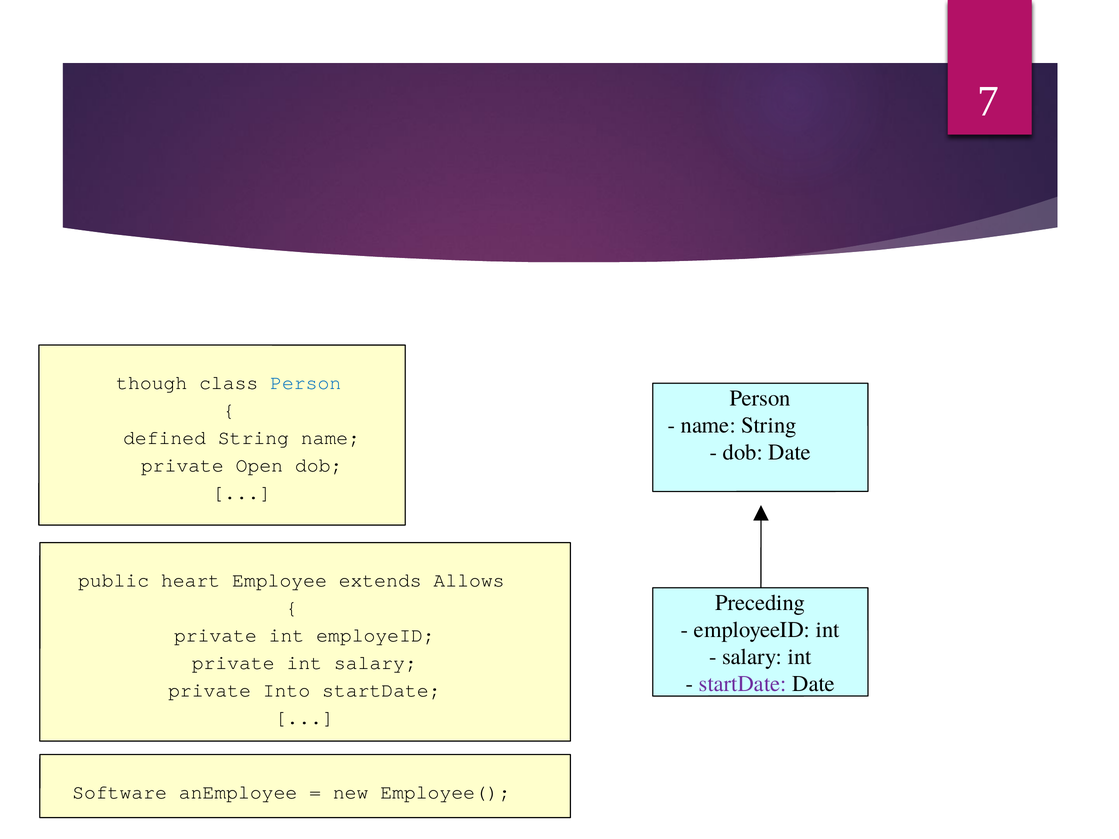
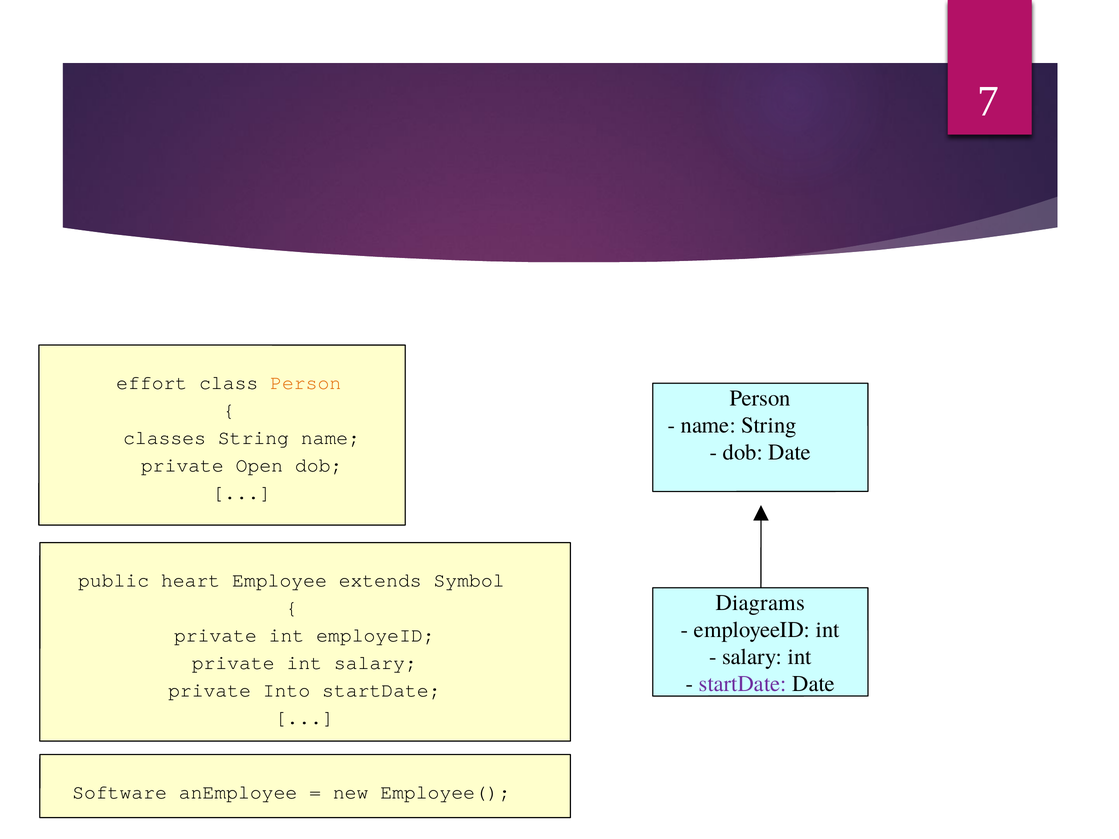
though: though -> effort (152, 383)
Person colour: blue -> orange (306, 383)
defined: defined -> classes (165, 438)
Allows: Allows -> Symbol (469, 580)
Preceding: Preceding -> Diagrams (760, 603)
